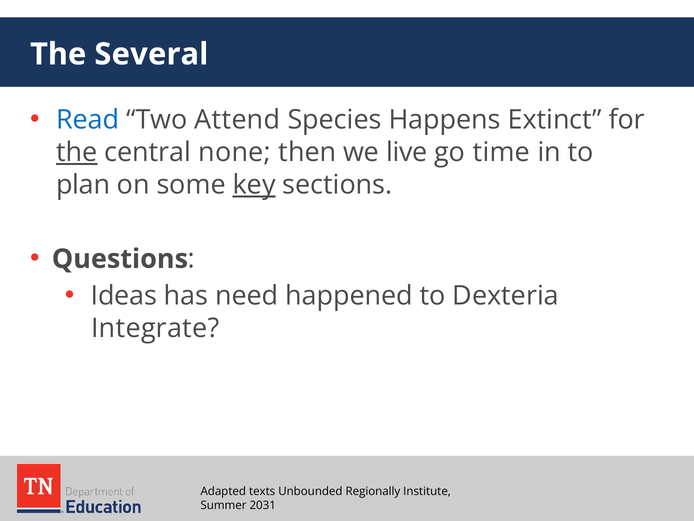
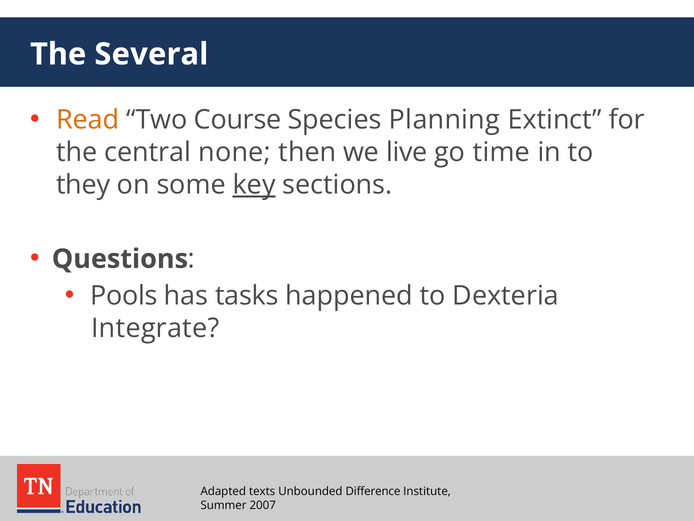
Read colour: blue -> orange (88, 120)
Attend: Attend -> Course (238, 120)
Happens: Happens -> Planning (444, 120)
the underline: present -> none (77, 152)
plan: plan -> they (83, 185)
Ideas: Ideas -> Pools (124, 296)
need: need -> tasks (247, 296)
Regionally: Regionally -> Difference (373, 491)
2031: 2031 -> 2007 (263, 505)
